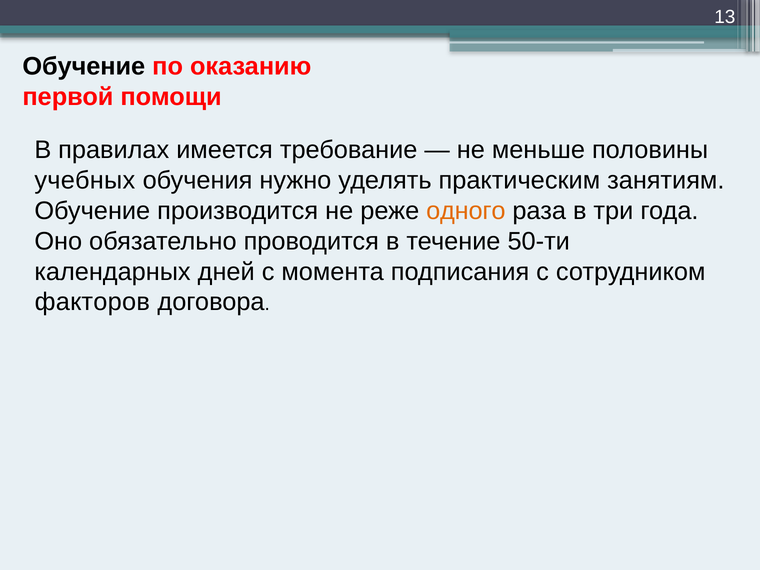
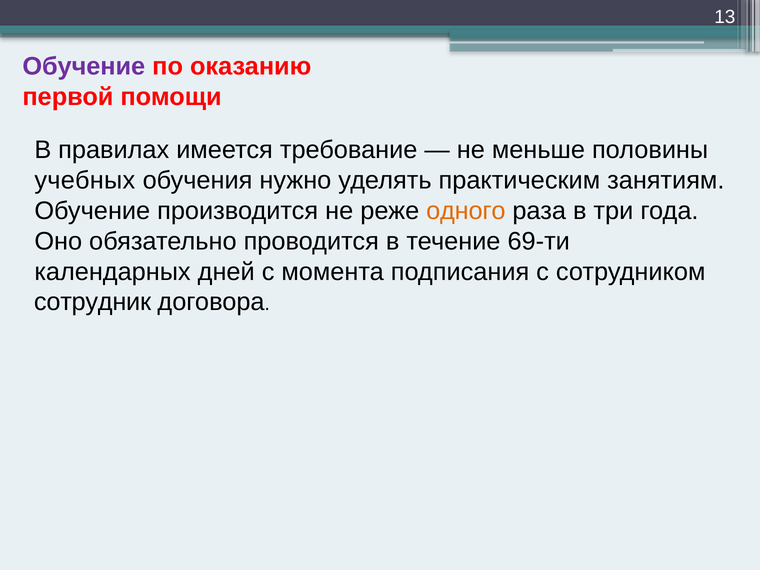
Обучение colour: black -> purple (84, 66)
50-ти: 50-ти -> 69-ти (539, 241)
факторов: факторов -> сотрудник (93, 302)
